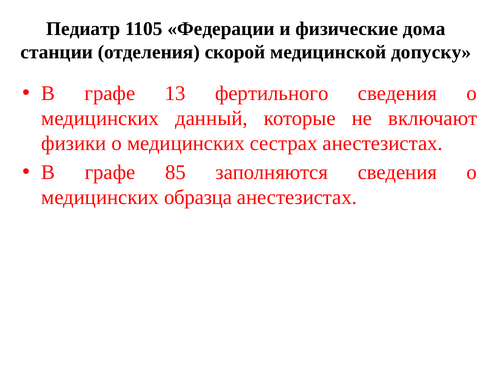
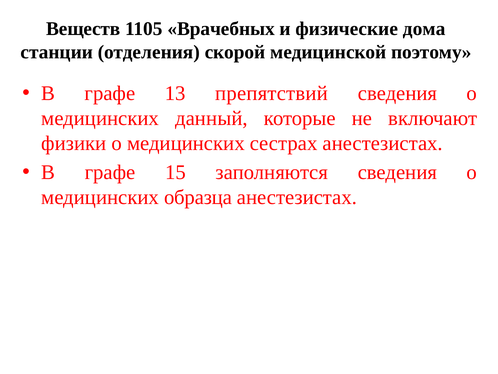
Педиатр: Педиатр -> Веществ (83, 29)
Федерации: Федерации -> Врачебных (221, 29)
допуску: допуску -> поэтому (431, 52)
фертильного: фертильного -> препятствий (272, 93)
85: 85 -> 15 (176, 172)
